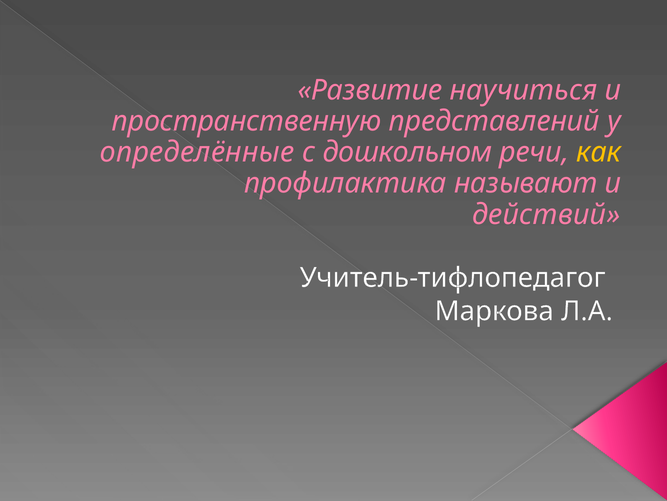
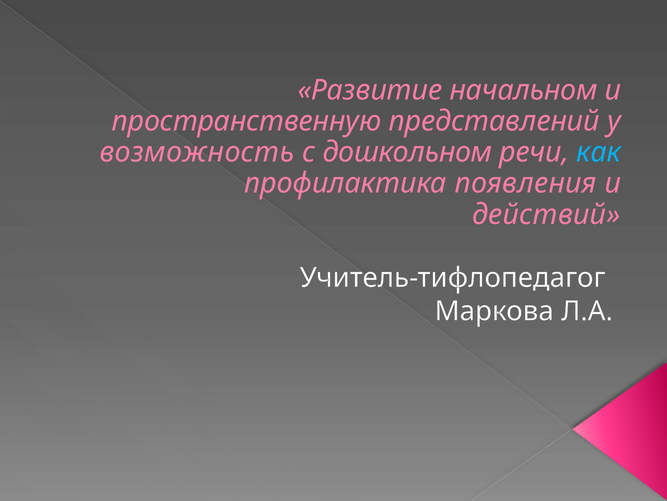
научиться: научиться -> начальном (524, 90)
определённые: определённые -> возможность (197, 152)
как colour: yellow -> light blue (599, 152)
называют: называют -> появления (526, 183)
